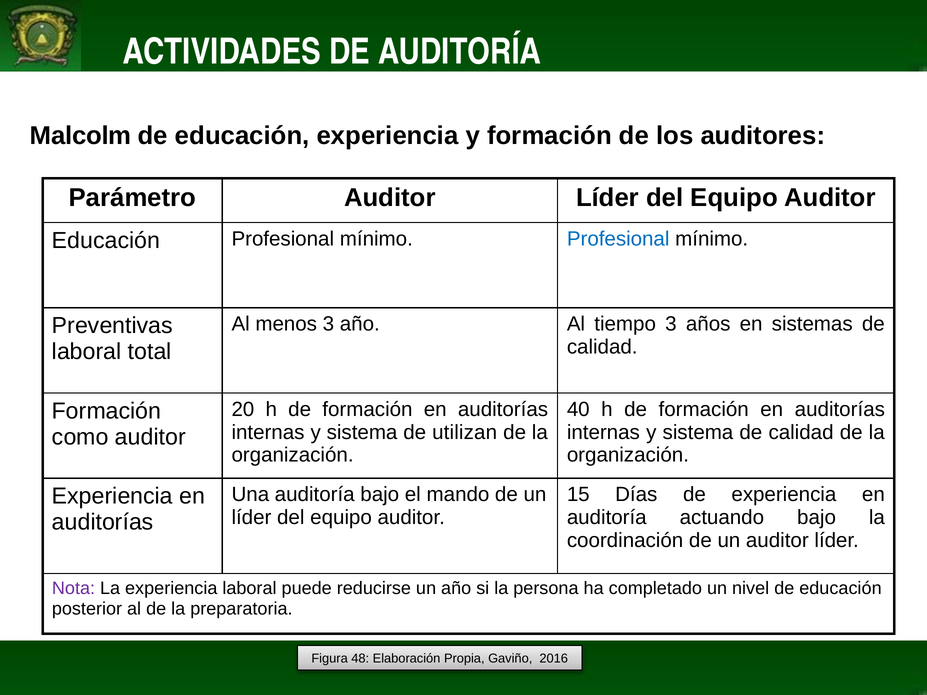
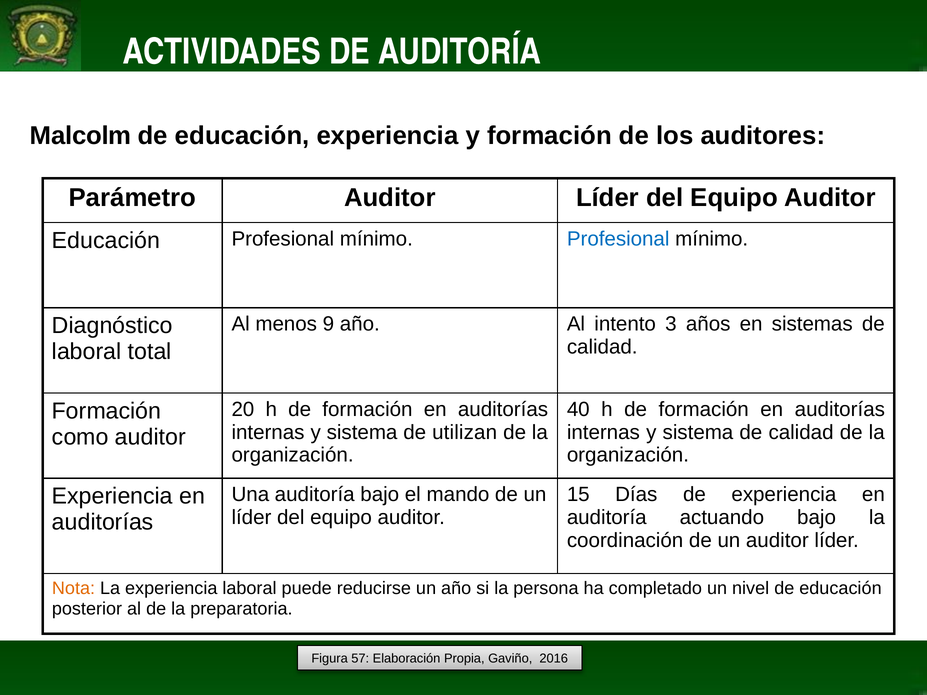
menos 3: 3 -> 9 (328, 324)
tiempo: tiempo -> intento (625, 324)
Preventivas: Preventivas -> Diagnóstico (112, 326)
Nota colour: purple -> orange (73, 589)
48: 48 -> 57 (360, 659)
